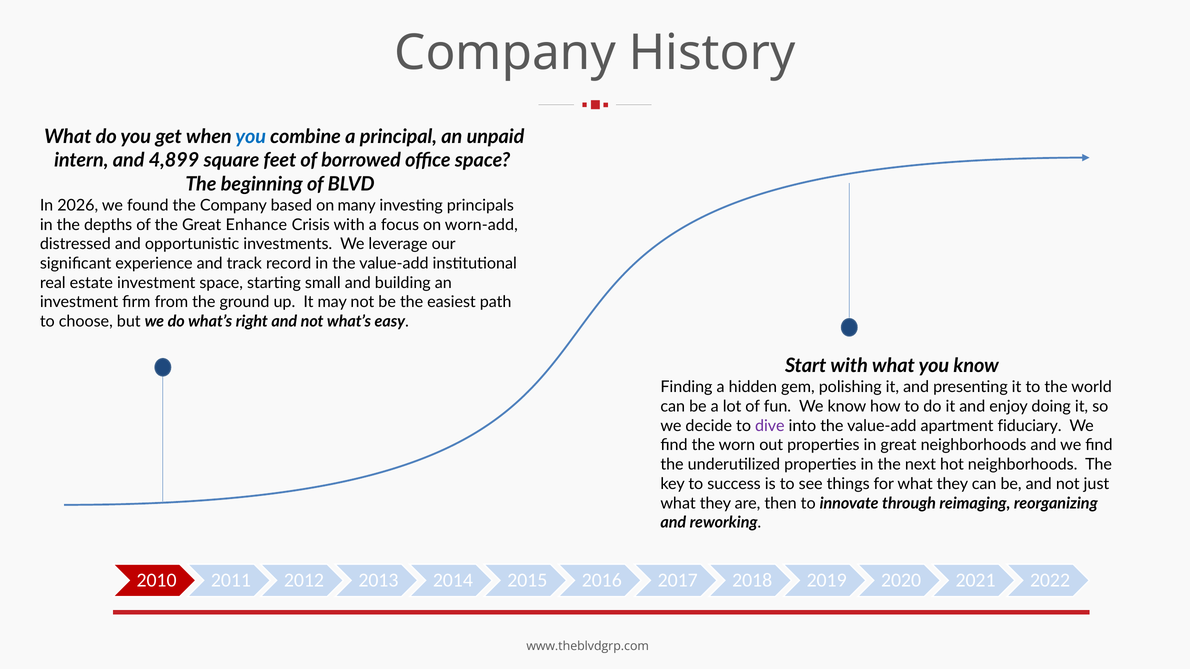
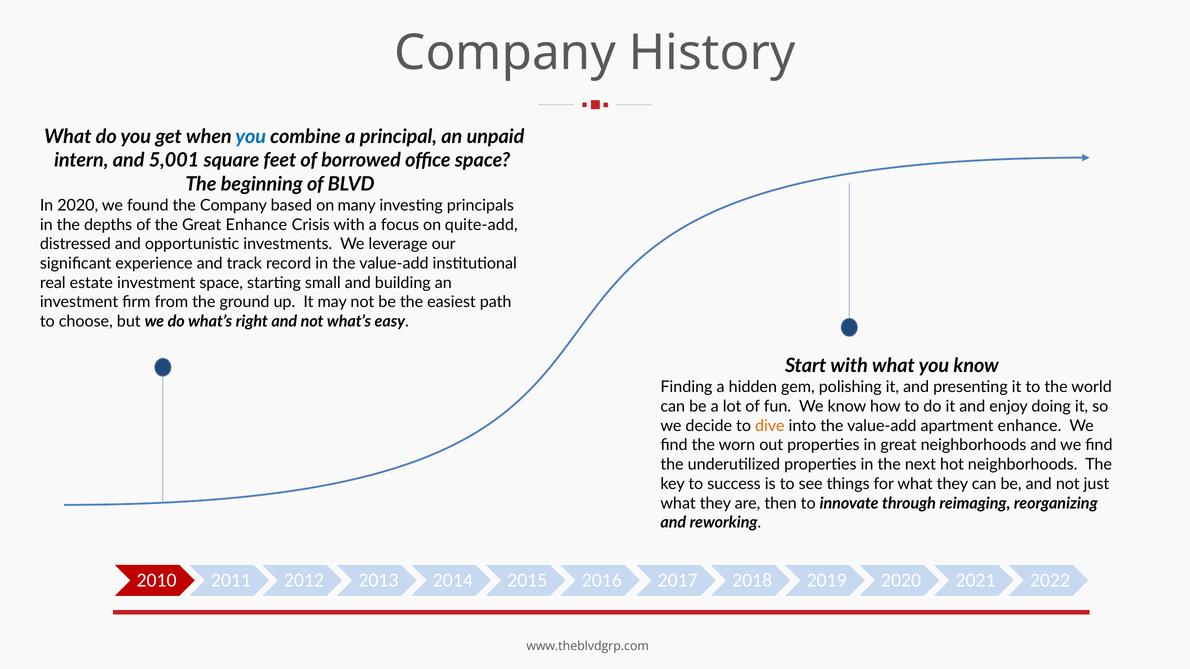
4,899: 4,899 -> 5,001 (174, 160)
In 2026: 2026 -> 2020 (78, 205)
worn-add: worn-add -> quite-add (481, 225)
dive colour: purple -> orange (770, 426)
apartment fiduciary: fiduciary -> enhance (1030, 426)
